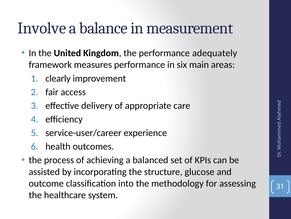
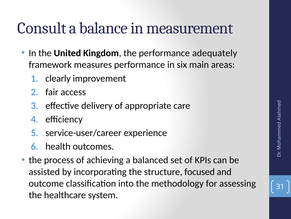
Involve: Involve -> Consult (42, 28)
glucose: glucose -> focused (200, 171)
